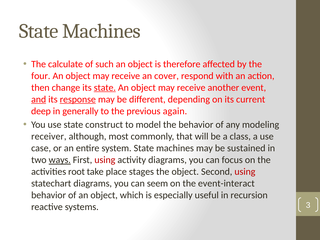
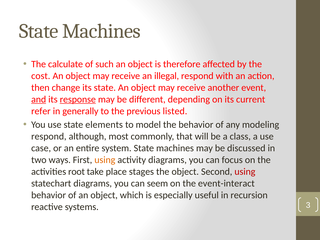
four: four -> cost (41, 76)
cover: cover -> illegal (167, 76)
state underline: present -> none (105, 88)
deep: deep -> refer (41, 111)
again: again -> listed (175, 111)
construct: construct -> elements (104, 125)
receiver: receiver -> respond (49, 136)
sustained: sustained -> discussed (246, 148)
ways underline: present -> none (60, 160)
using colour: red -> orange (105, 160)
